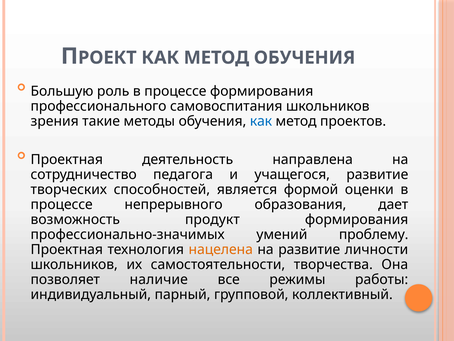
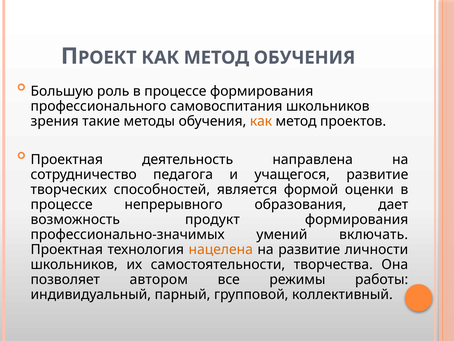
как colour: blue -> orange (261, 121)
проблему: проблему -> включать (374, 234)
наличие: наличие -> автором (159, 279)
